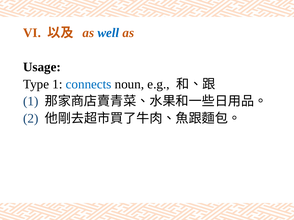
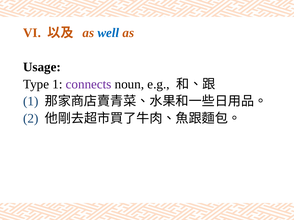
connects colour: blue -> purple (89, 84)
